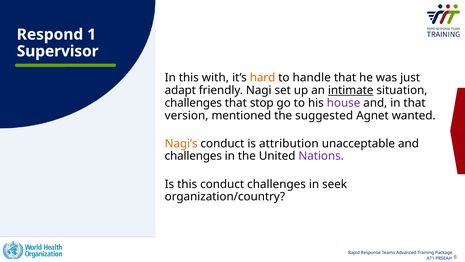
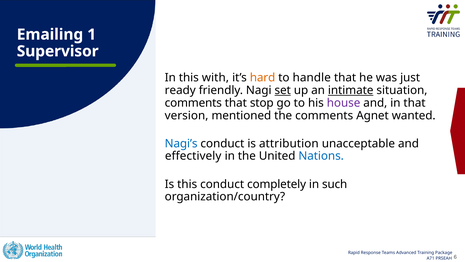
Respond: Respond -> Emailing (50, 34)
adapt: adapt -> ready (180, 90)
set underline: none -> present (283, 90)
challenges: challenges -> comments (193, 103)
the suggested: suggested -> comments (324, 115)
Nagi’s colour: orange -> blue (181, 143)
challenges: challenges -> effectively (193, 156)
Nations colour: purple -> blue (321, 156)
conduct challenges: challenges -> completely (277, 184)
seek: seek -> such (335, 184)
